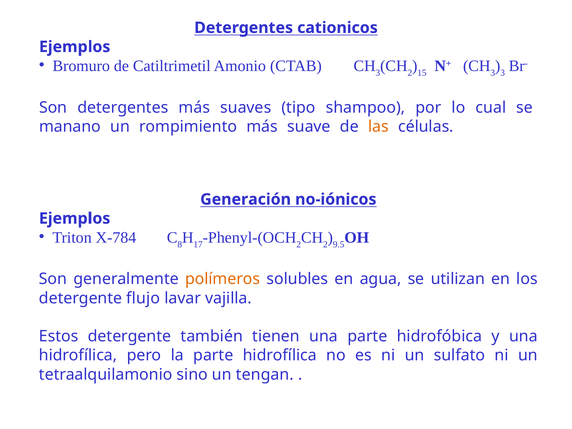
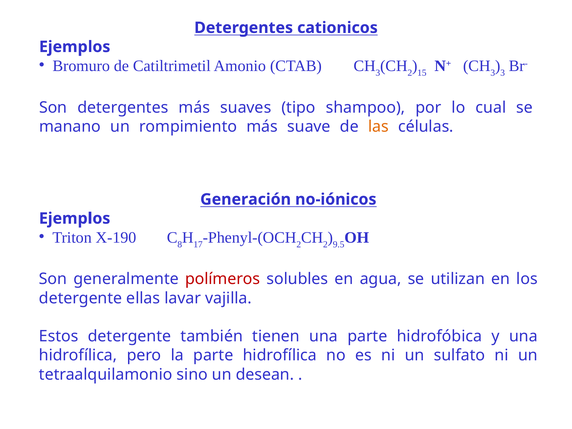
X-784: X-784 -> X-190 (116, 238)
polímeros colour: orange -> red (223, 279)
flujo: flujo -> ellas (143, 298)
tengan: tengan -> desean (265, 374)
